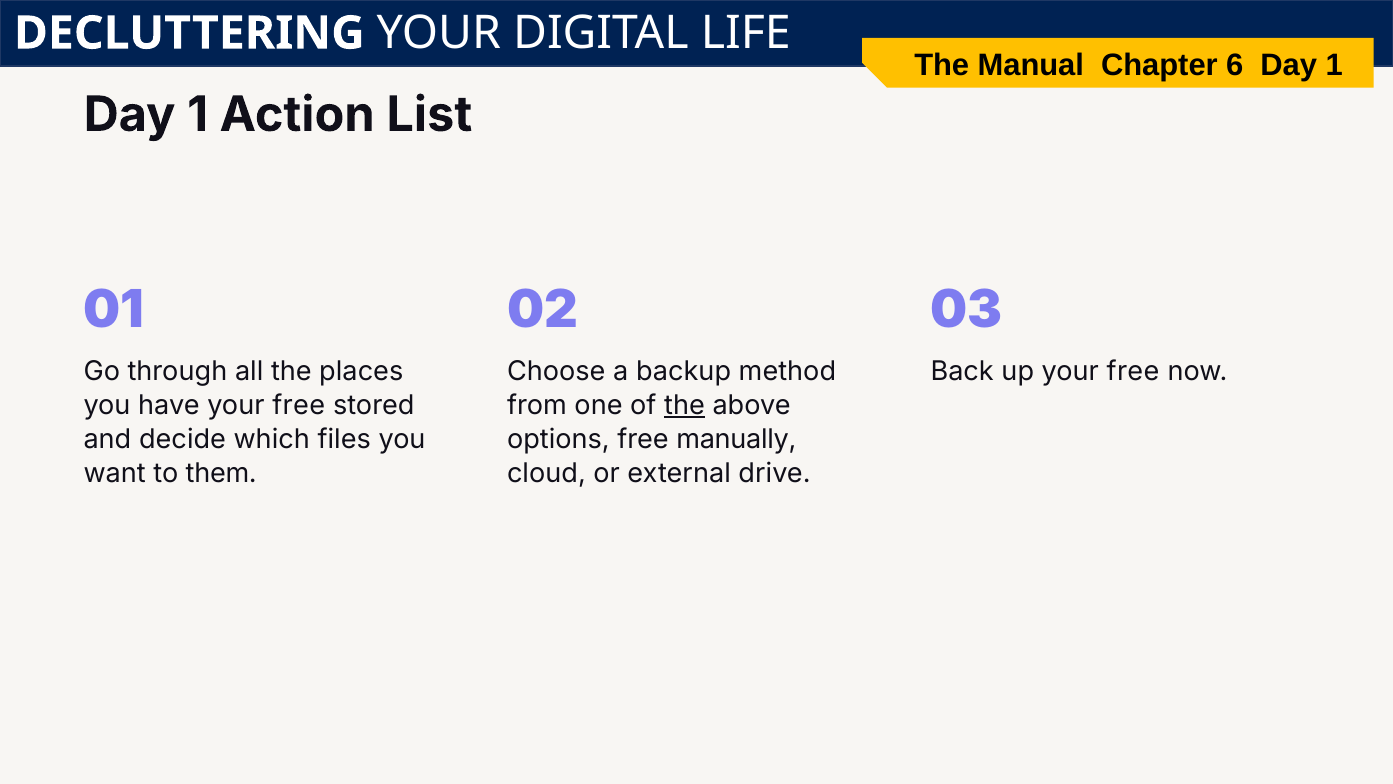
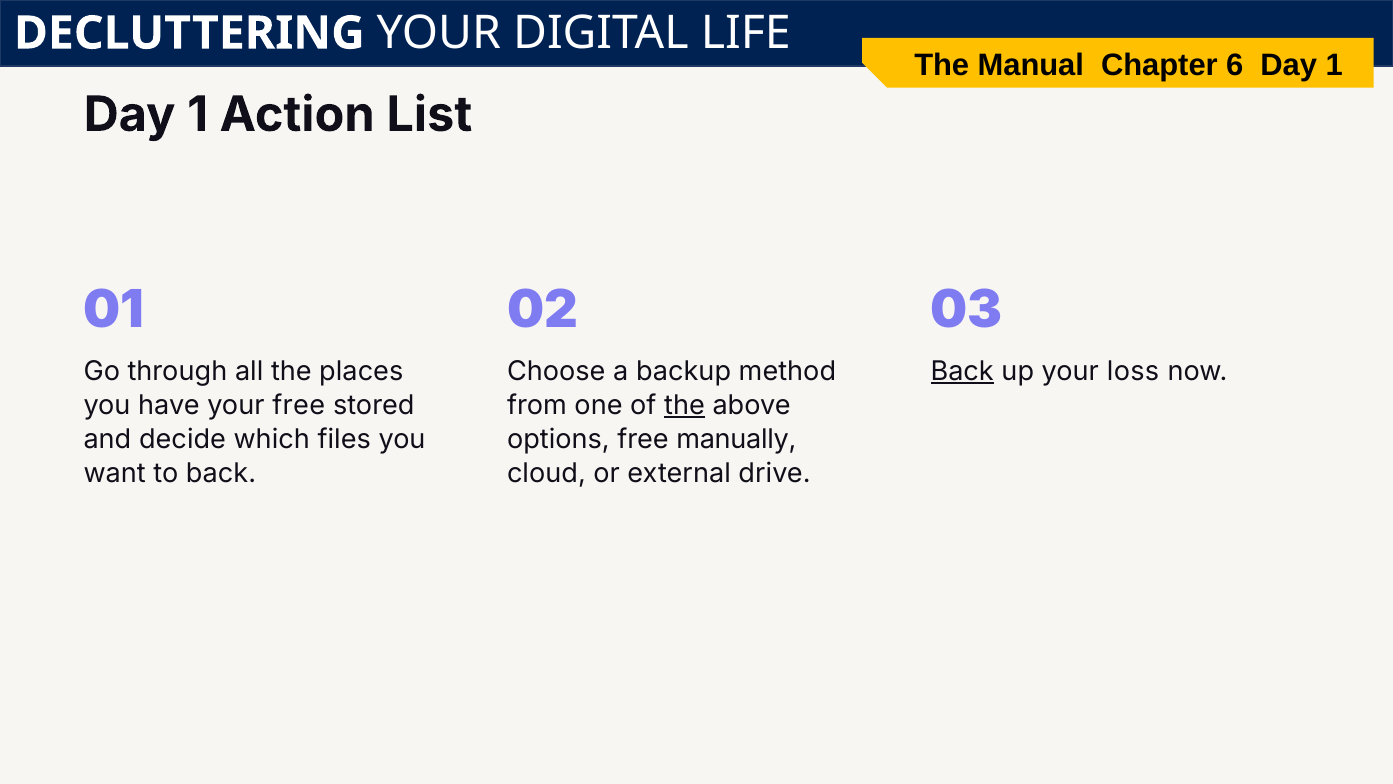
Back underline: none -> present (962, 371)
up your free: free -> loss (1133, 371)
to them: them -> back (221, 473)
